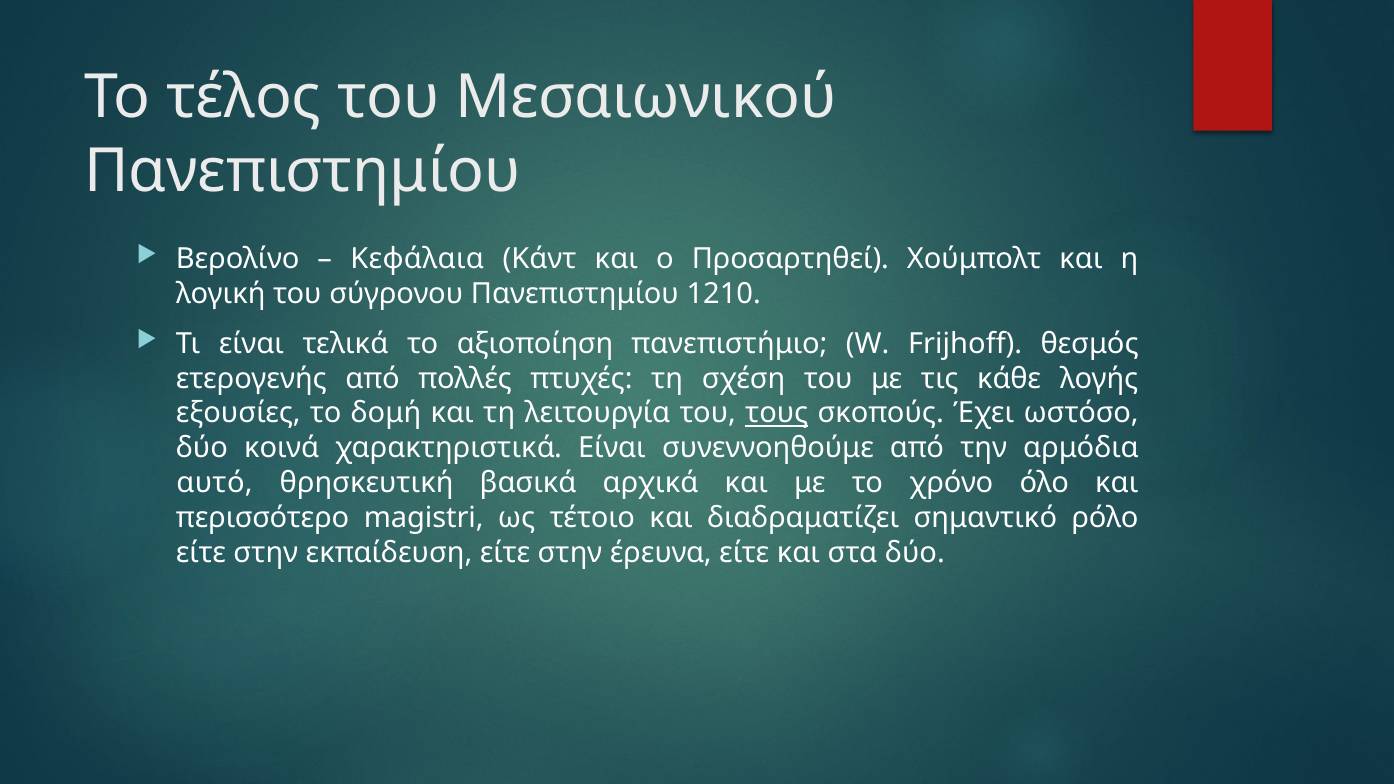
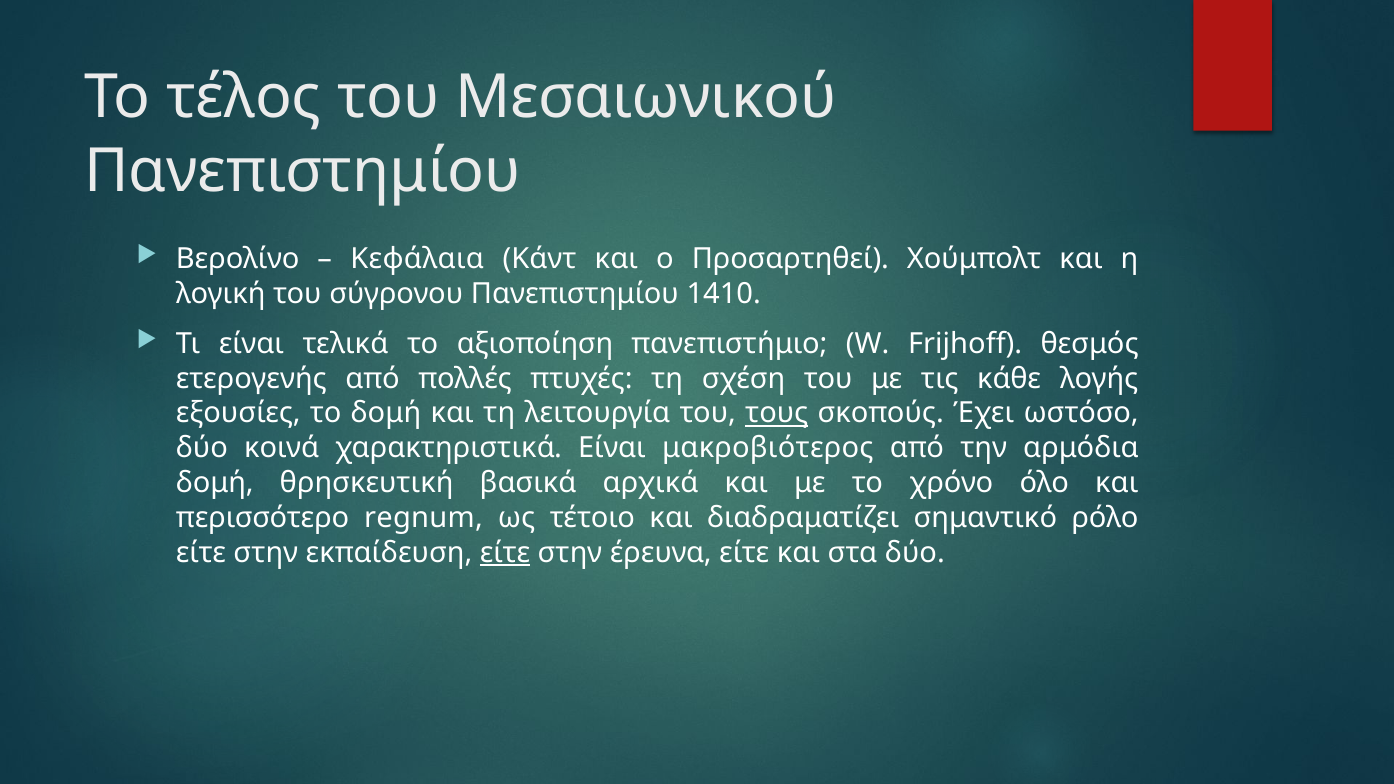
1210: 1210 -> 1410 (724, 294)
συνεννοηθούμε: συνεννοηθούμε -> μακροβιότερος (768, 448)
αυτό: αυτό -> δομή (215, 483)
magistri: magistri -> regnum (424, 518)
είτε underline: none -> present (505, 553)
